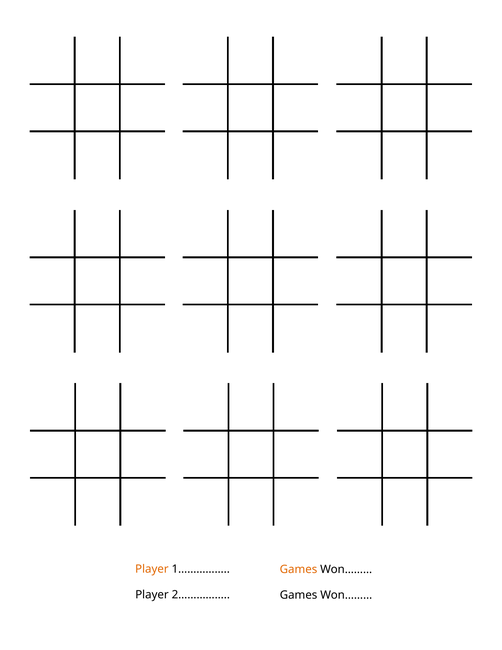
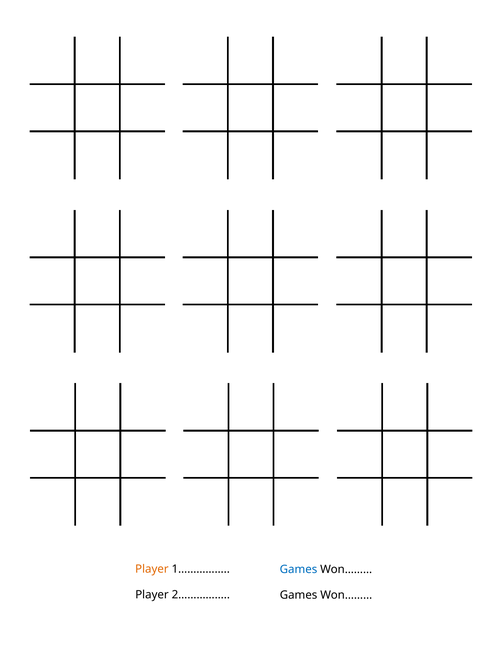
Games colour: orange -> blue (298, 569)
